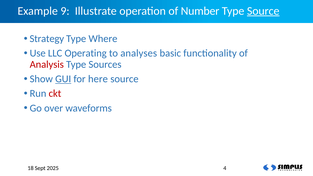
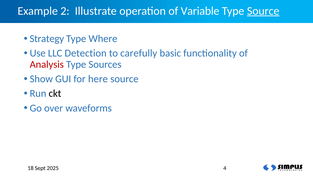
9: 9 -> 2 (65, 11)
Number: Number -> Variable (200, 11)
Operating: Operating -> Detection (86, 53)
analyses: analyses -> carefully (139, 53)
GUI underline: present -> none (63, 79)
ckt colour: red -> black (55, 94)
